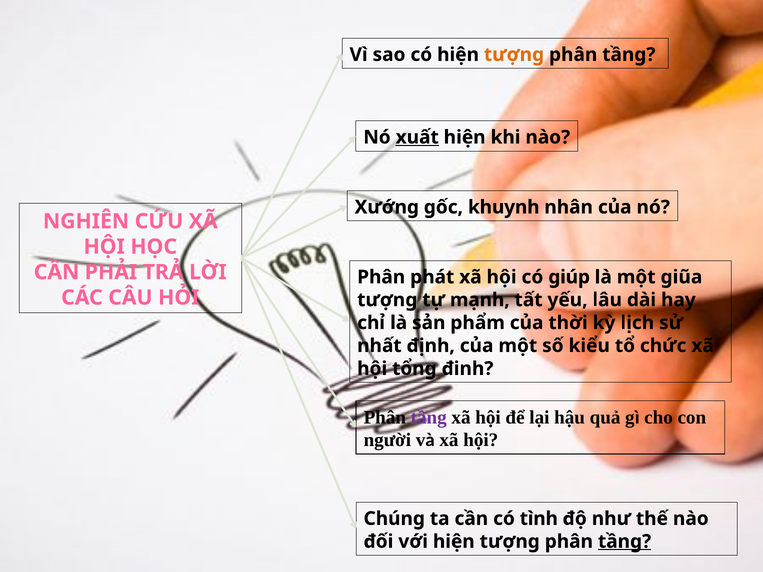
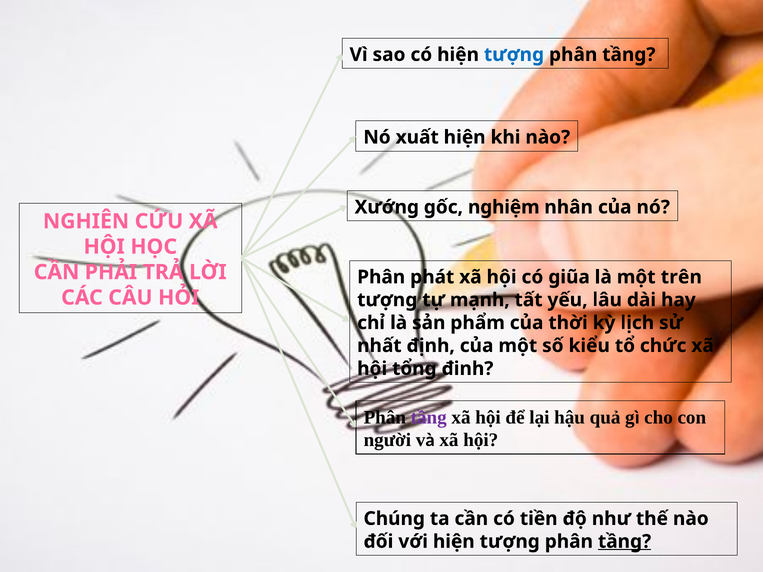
tượng colour: orange -> blue (514, 55)
xuất underline: present -> none (417, 137)
khuynh: khuynh -> nghiệm (504, 207)
giúp: giúp -> giũa (569, 277)
giũa: giũa -> trên (681, 277)
tình: tình -> tiền (539, 519)
